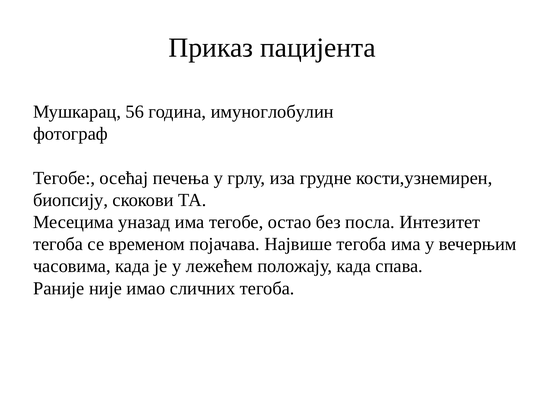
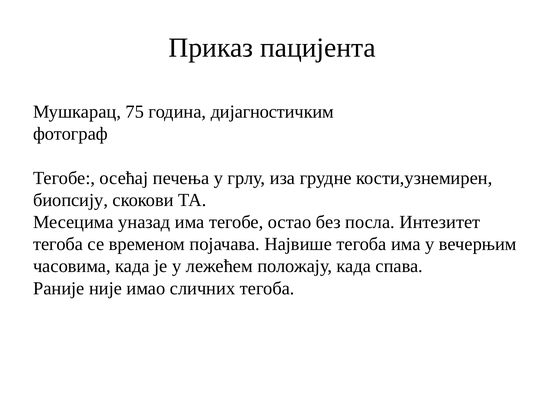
56: 56 -> 75 (135, 112)
имуноглобулин: имуноглобулин -> дијагностичким (272, 112)
